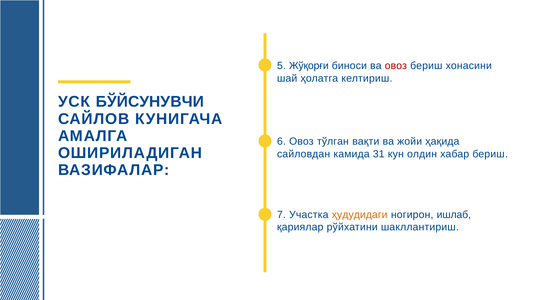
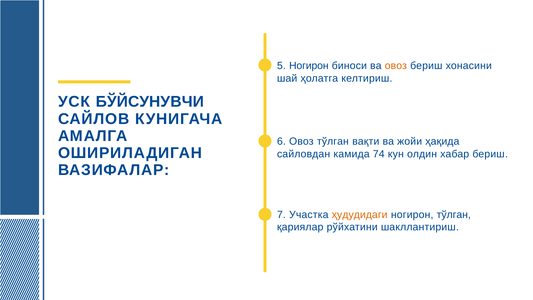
5 Жўқорғи: Жўқорғи -> Ногирон (309, 66)
овоз colour: red -> orange (396, 66)
31: 31 -> 74 (379, 154)
ногирон ишлаб: ишлаб -> тўлган (454, 215)
